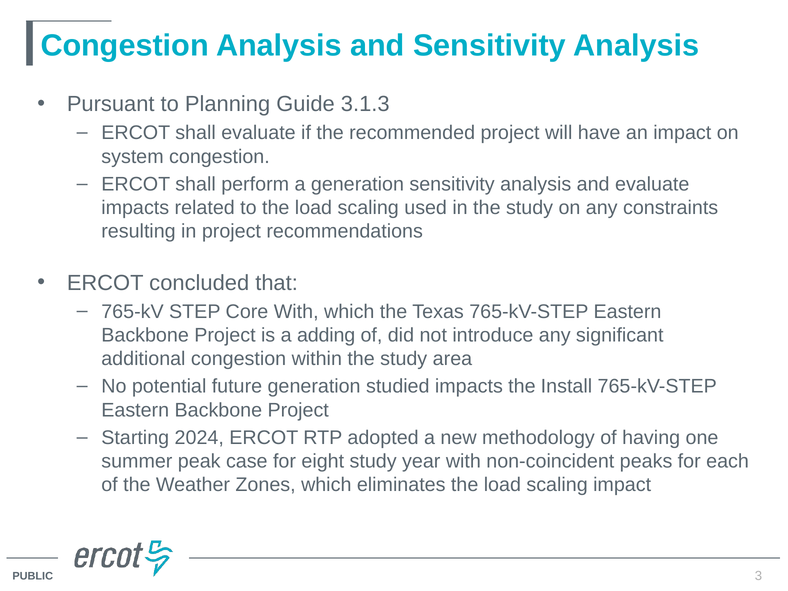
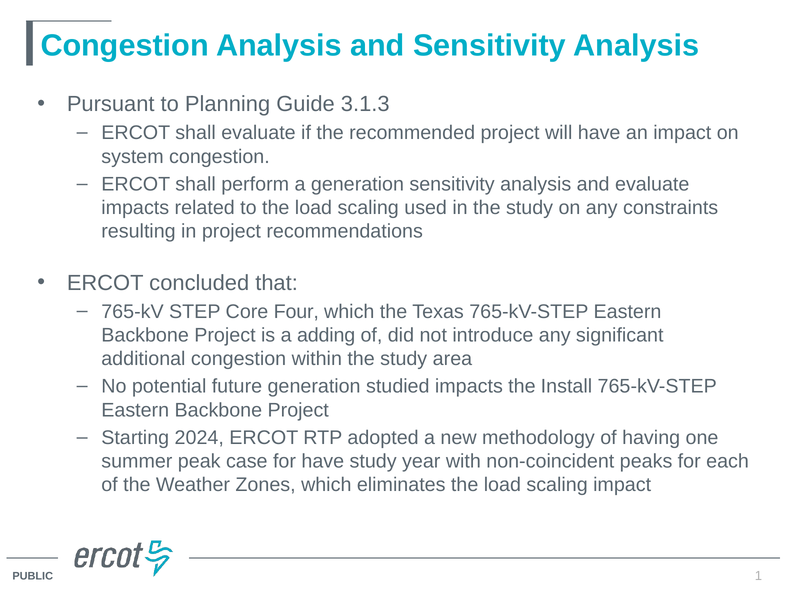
Core With: With -> Four (296, 312)
for eight: eight -> have (323, 461)
3: 3 -> 1 (758, 576)
